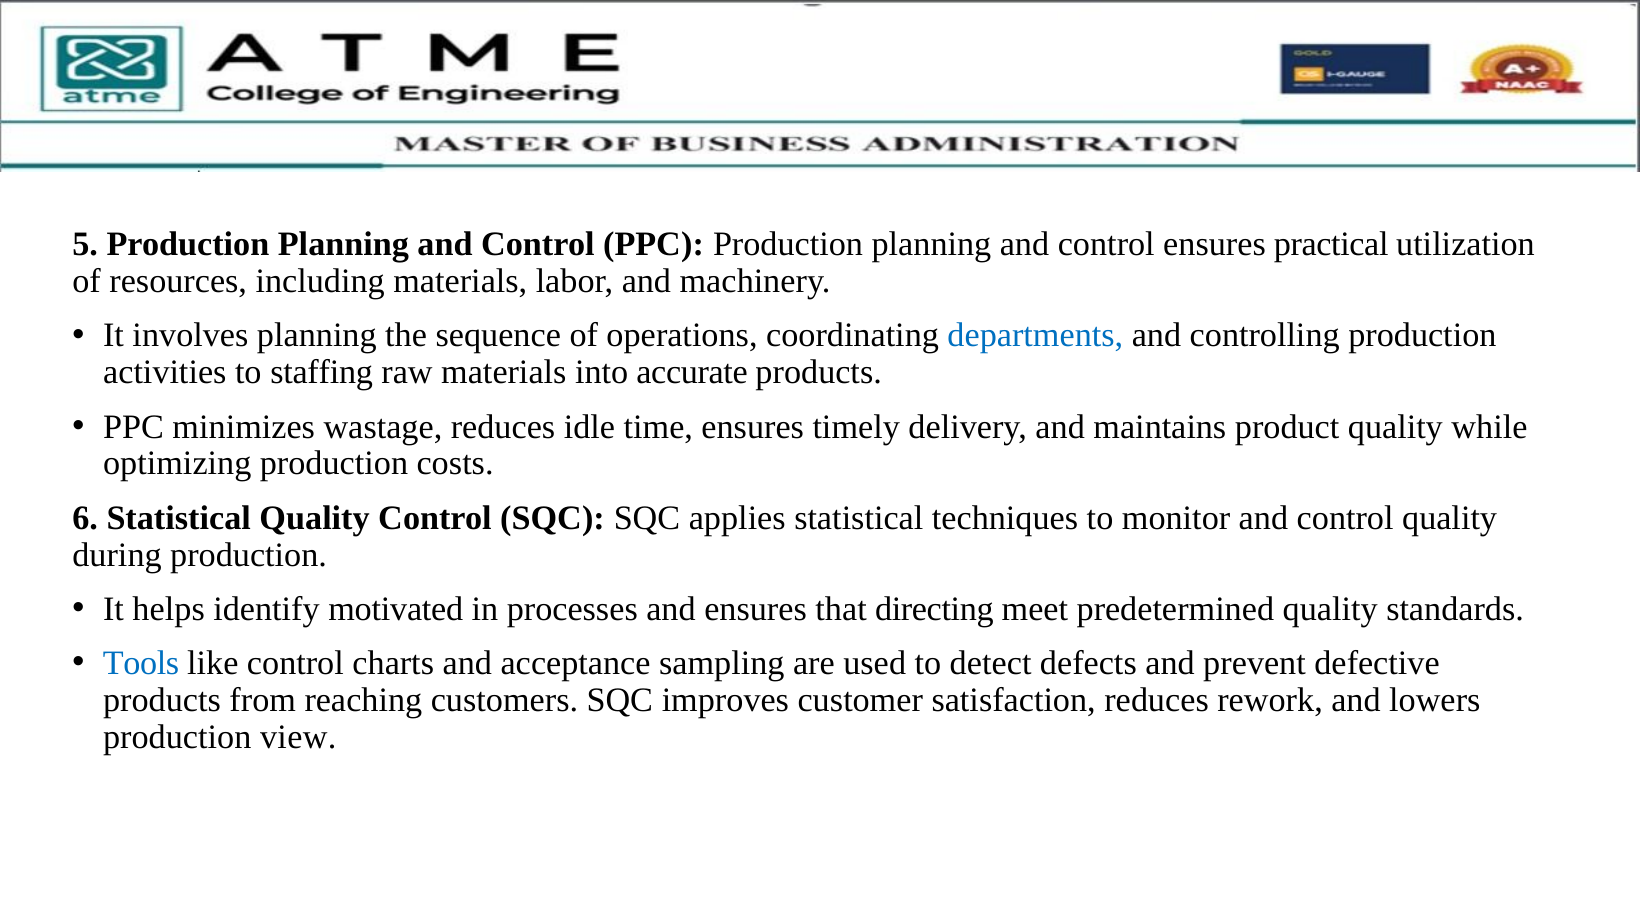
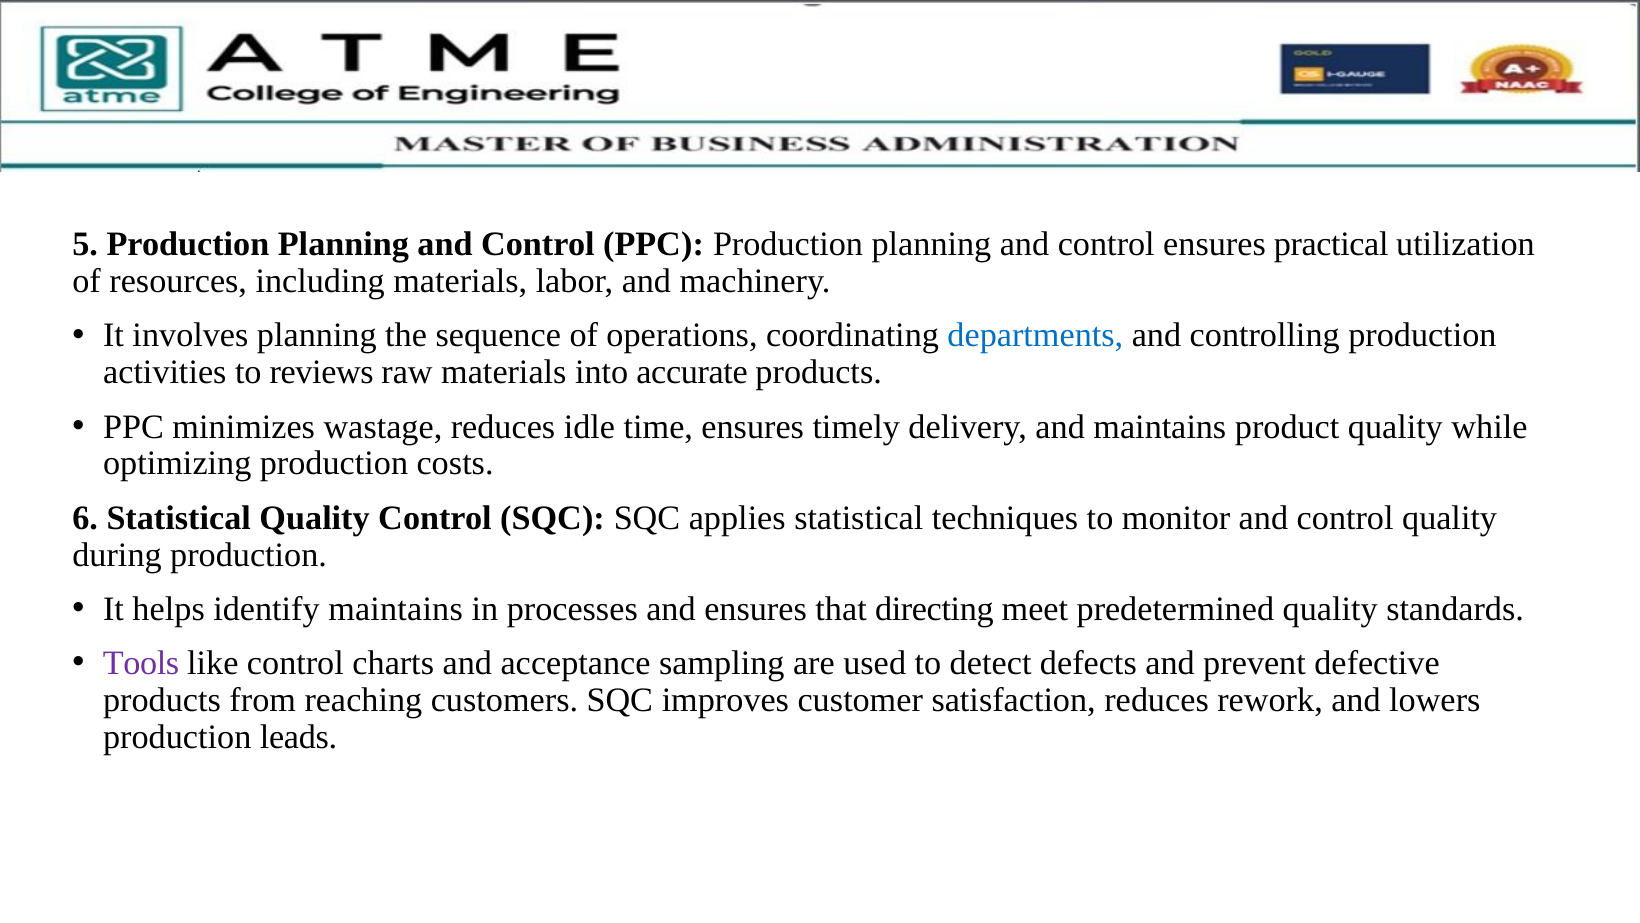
staffing: staffing -> reviews (322, 372)
identify motivated: motivated -> maintains (396, 608)
Tools colour: blue -> purple (141, 663)
view: view -> leads (299, 736)
